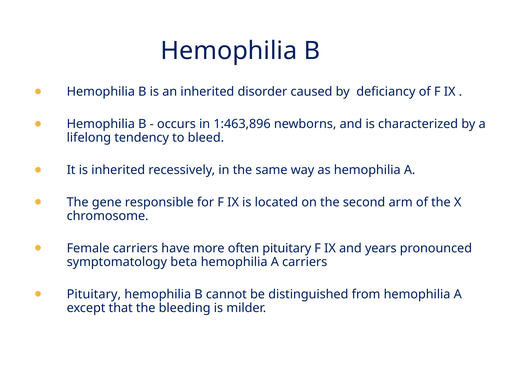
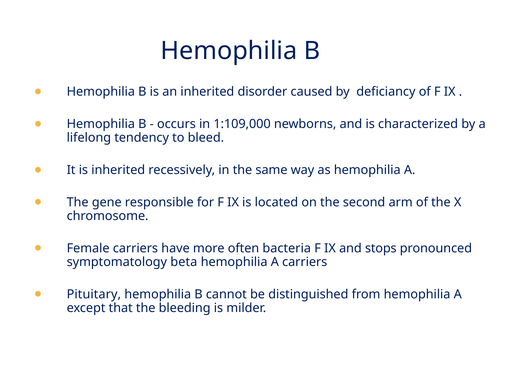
1:463,896: 1:463,896 -> 1:109,000 (242, 124)
often pituitary: pituitary -> bacteria (287, 248)
years: years -> stops (381, 248)
